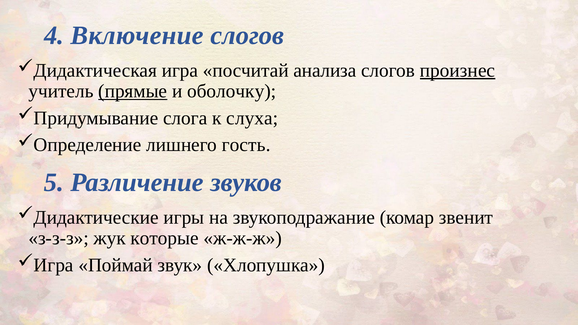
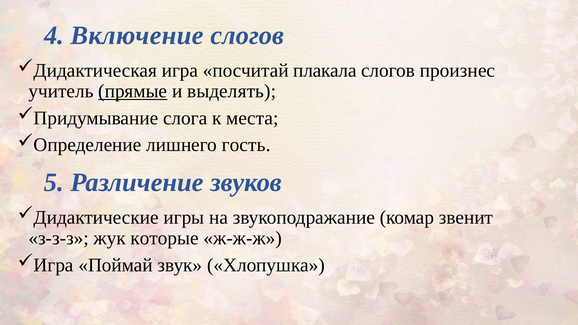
анализа: анализа -> плакала (325, 70)
произнес underline: present -> none (457, 70)
оболочку: оболочку -> выделять (232, 91)
слуха: слуха -> места (252, 118)
